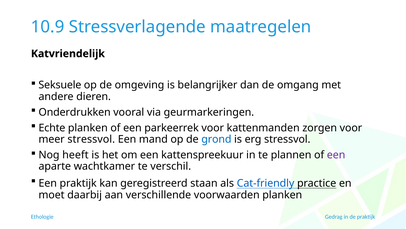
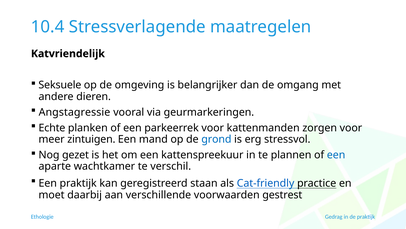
10.9: 10.9 -> 10.4 (48, 27)
Onderdrukken: Onderdrukken -> Angstagressie (75, 112)
meer stressvol: stressvol -> zintuigen (91, 139)
heeft: heeft -> gezet (76, 155)
een colour: purple -> blue (336, 155)
voorwaarden planken: planken -> gestrest (282, 195)
